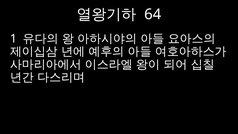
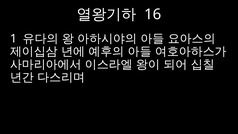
64: 64 -> 16 (153, 14)
